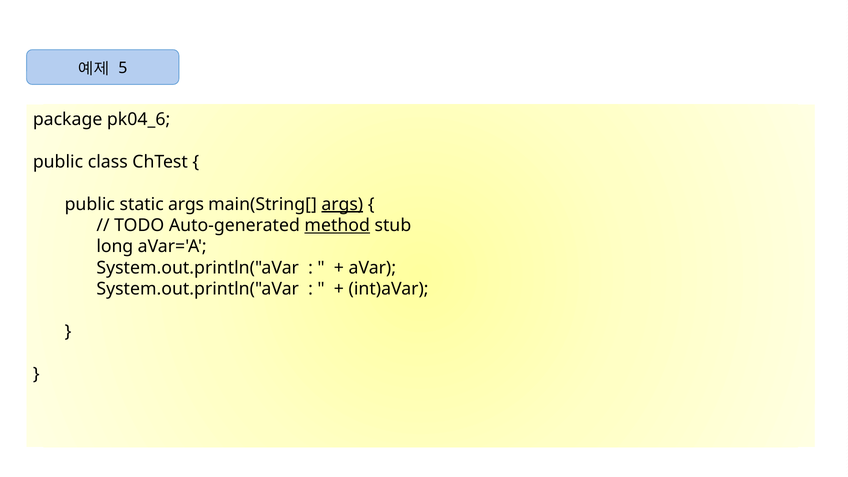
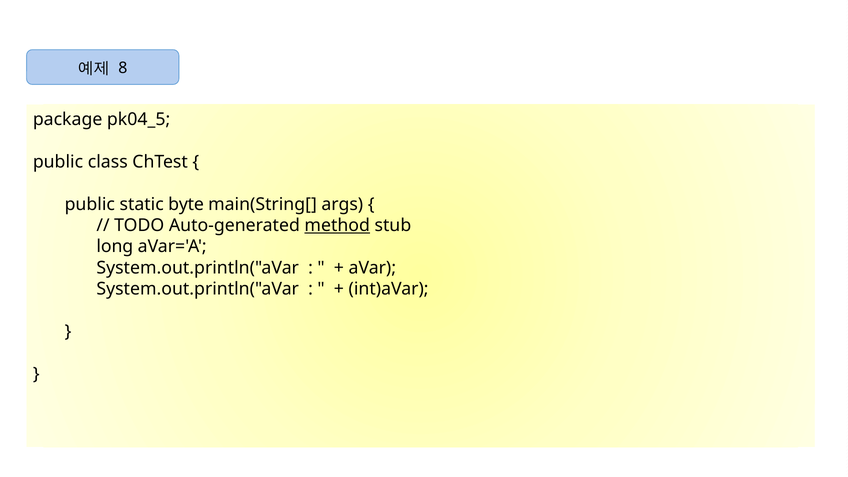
5: 5 -> 8 (123, 68)
pk04_6: pk04_6 -> pk04_5 (139, 119)
static args: args -> byte (186, 204)
args underline: present -> none (342, 204)
